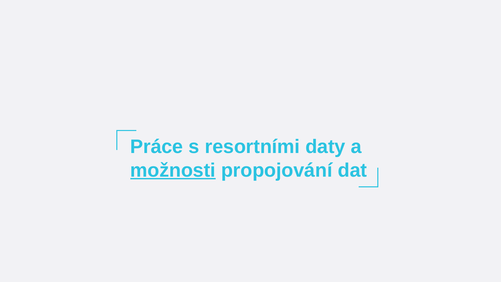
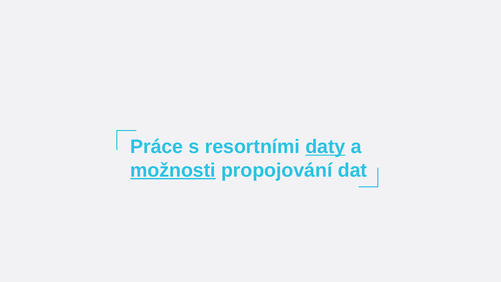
daty underline: none -> present (325, 147)
